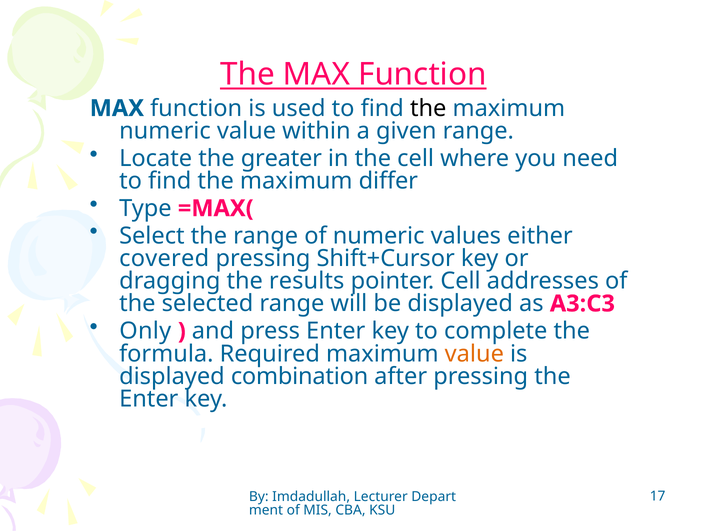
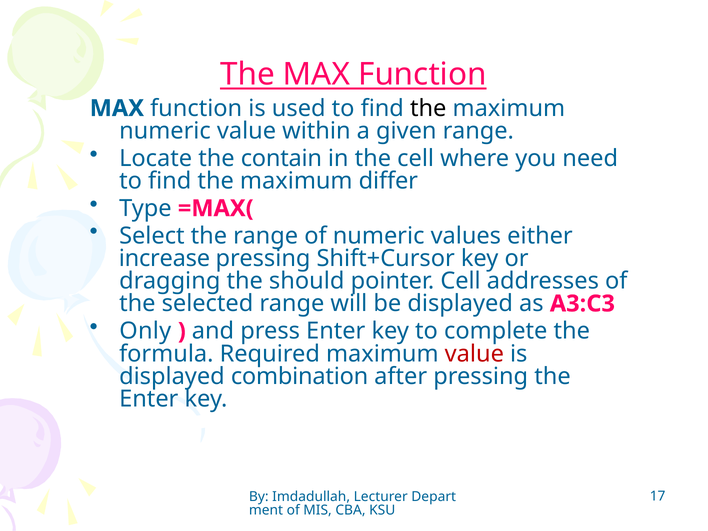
greater: greater -> contain (281, 158)
covered: covered -> increase (164, 258)
results: results -> should (307, 281)
value colour: orange -> red (474, 354)
